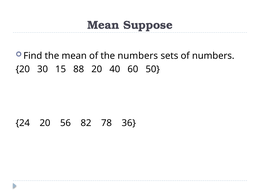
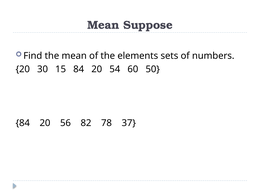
the numbers: numbers -> elements (138, 56)
15 88: 88 -> 84 (79, 69)
40: 40 -> 54 (115, 69)
24: 24 -> 84 (23, 123)
36: 36 -> 37 (129, 123)
